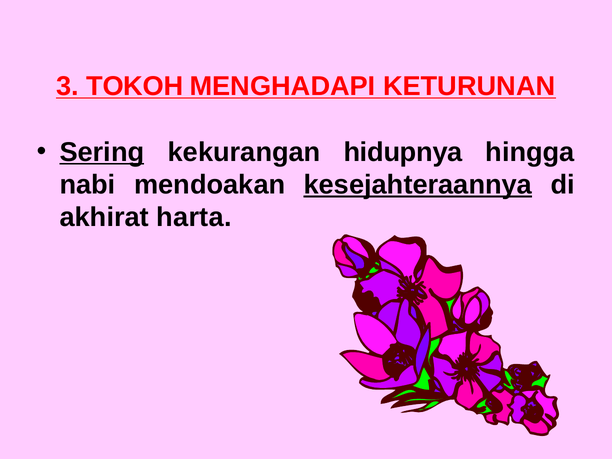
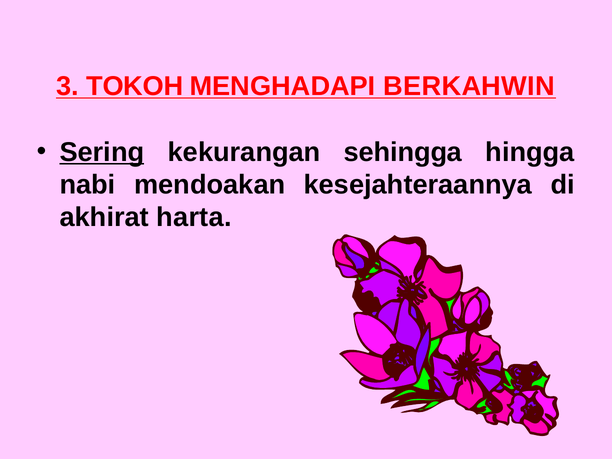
KETURUNAN: KETURUNAN -> BERKAHWIN (469, 86)
hidupnya: hidupnya -> sehingga (403, 152)
kesejahteraannya underline: present -> none (418, 185)
